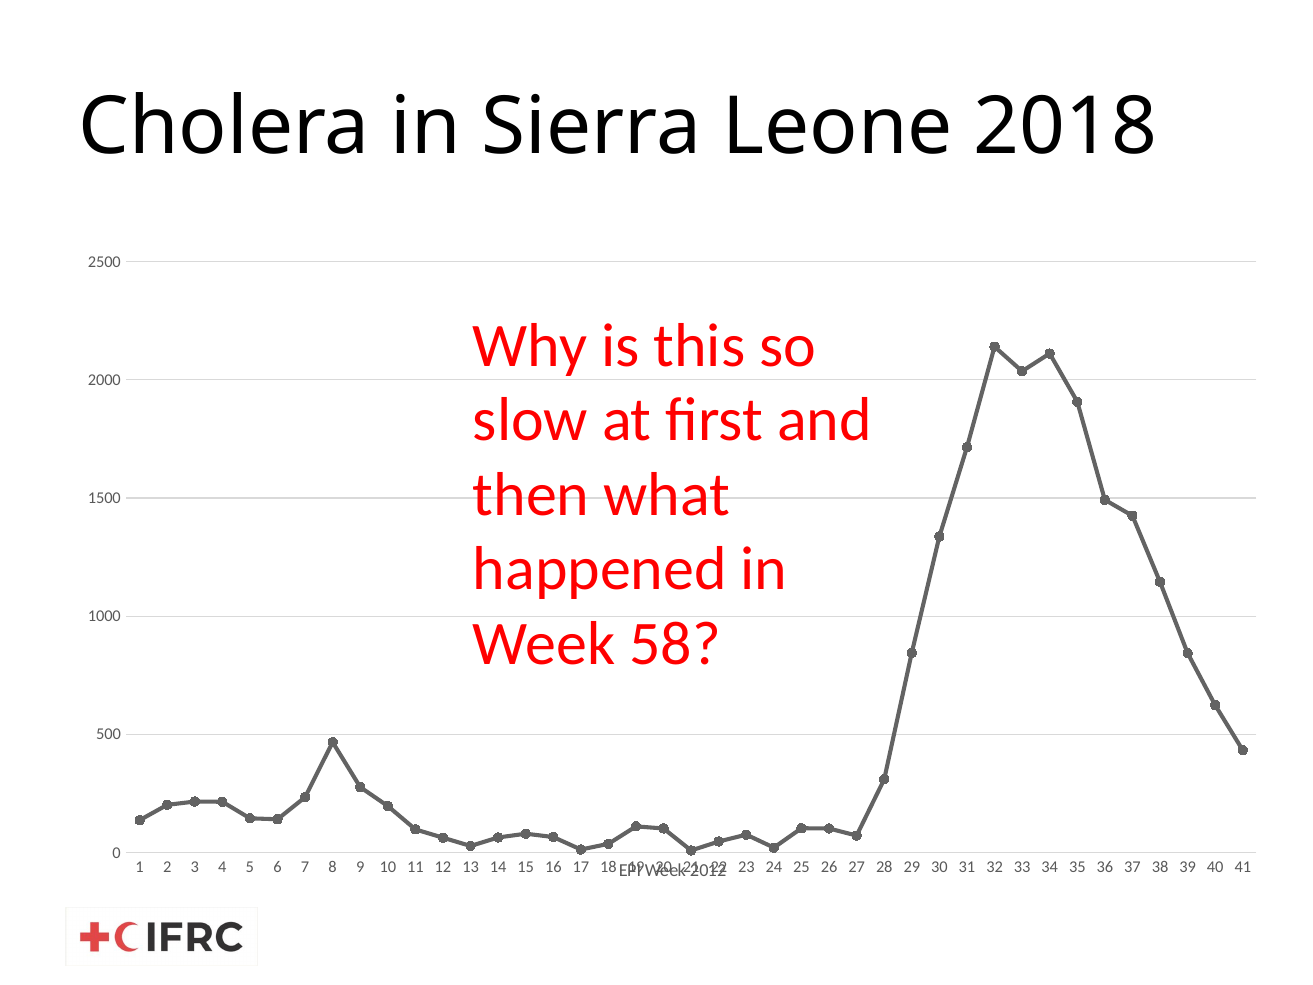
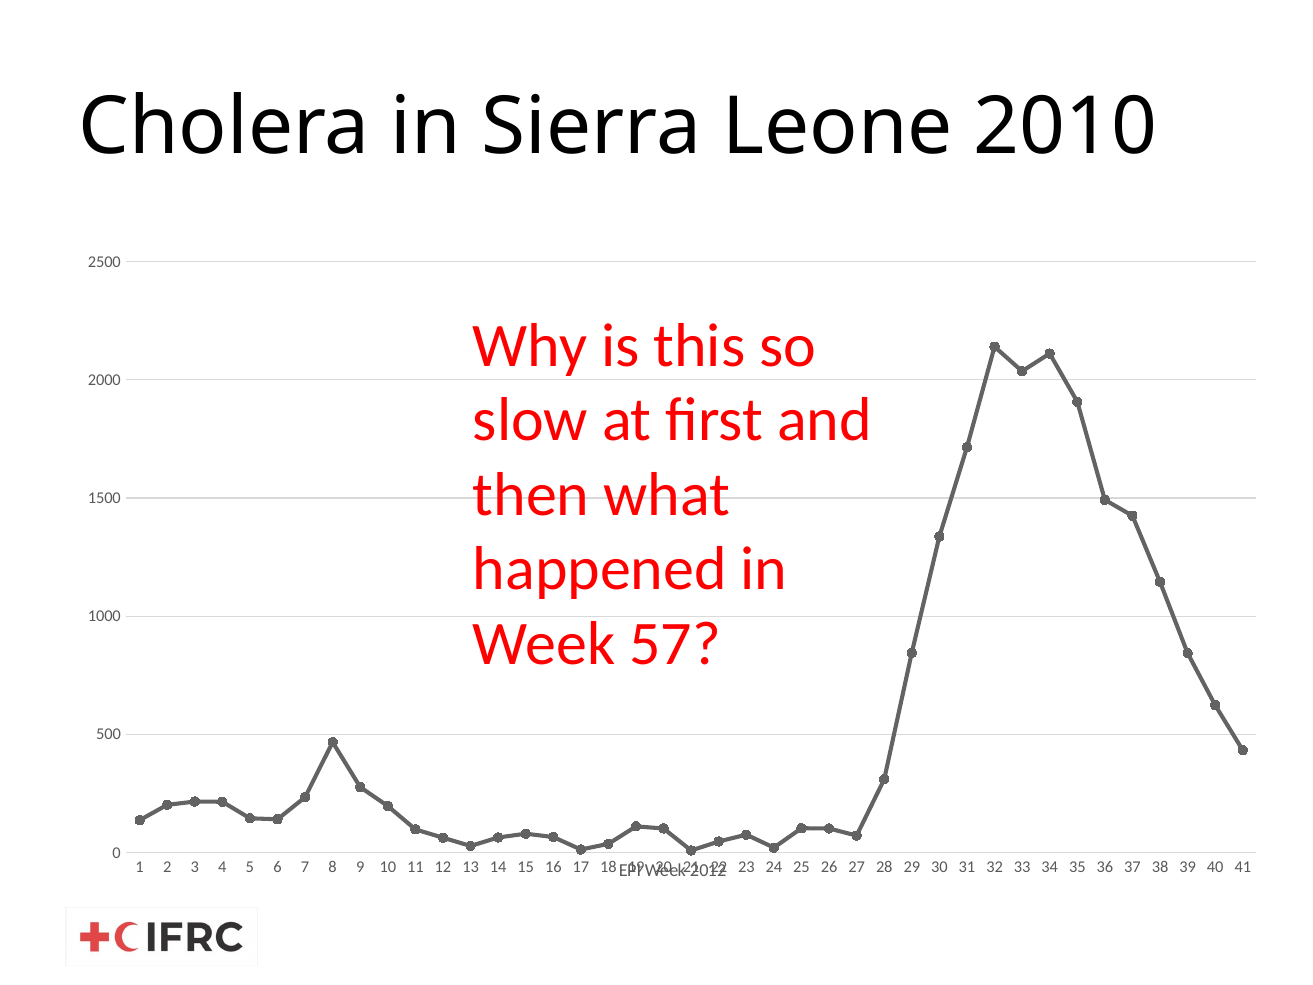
2018: 2018 -> 2010 (1066, 127)
58: 58 -> 57 (675, 643)
